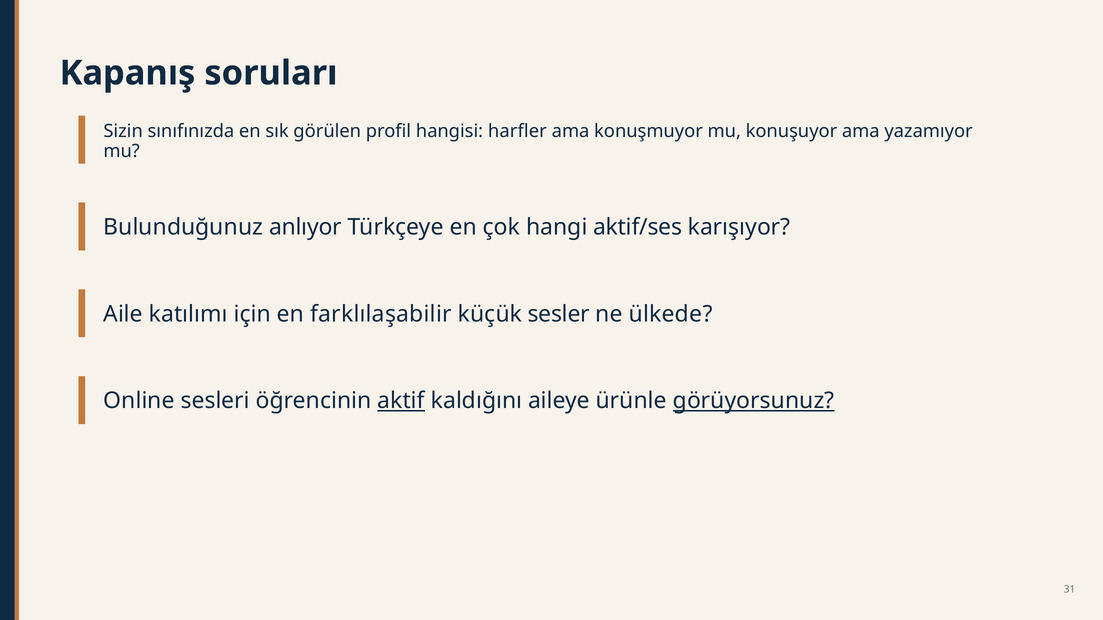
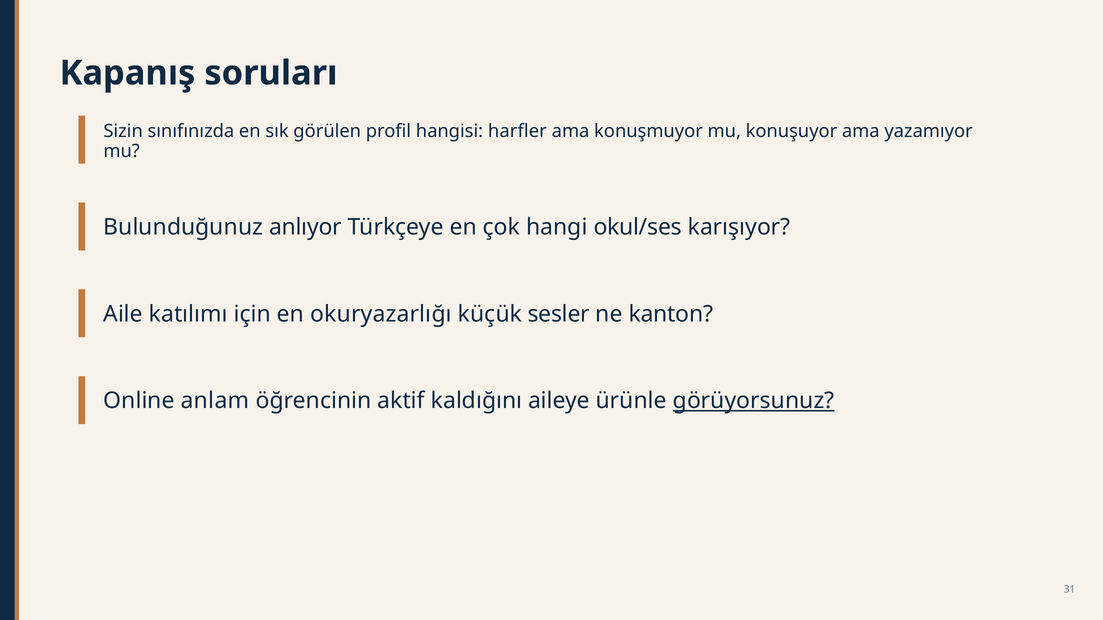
aktif/ses: aktif/ses -> okul/ses (638, 227)
farklılaşabilir: farklılaşabilir -> okuryazarlığı (381, 314)
ülkede: ülkede -> kanton (671, 314)
sesleri: sesleri -> anlam (215, 401)
aktif underline: present -> none (401, 401)
